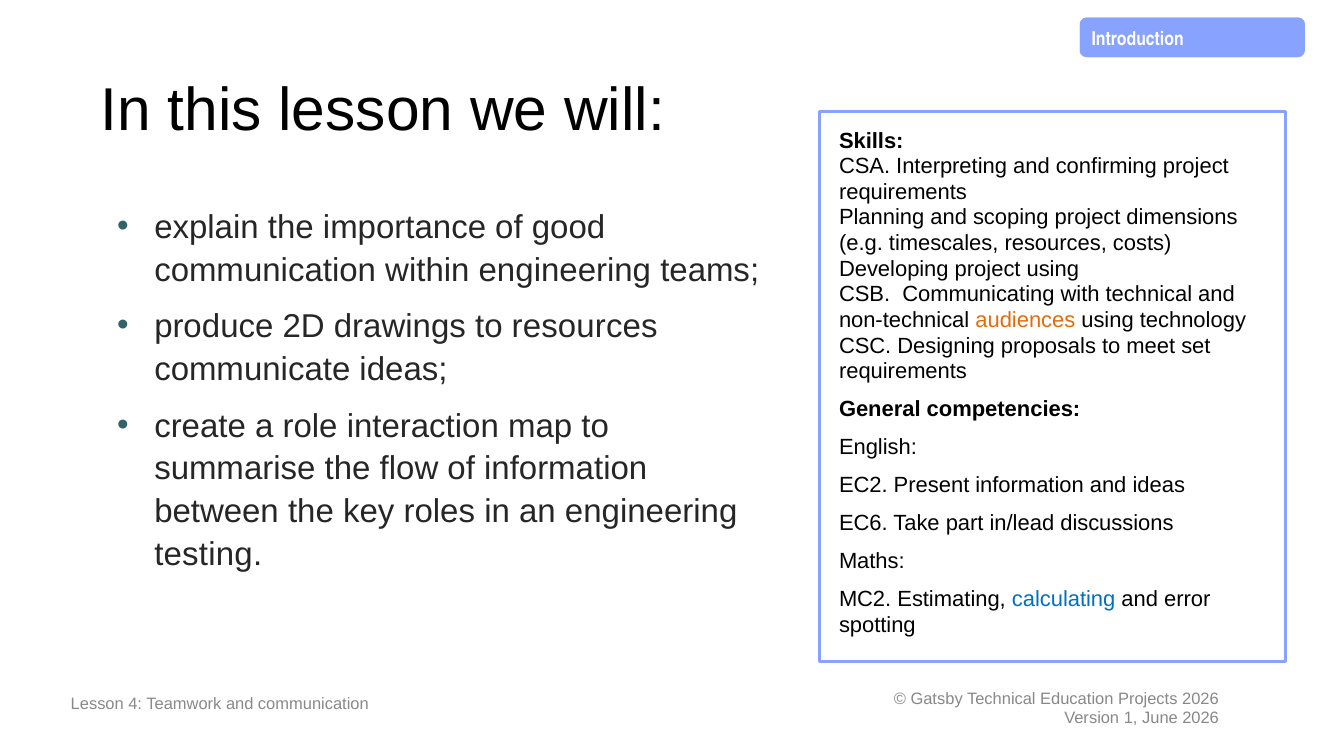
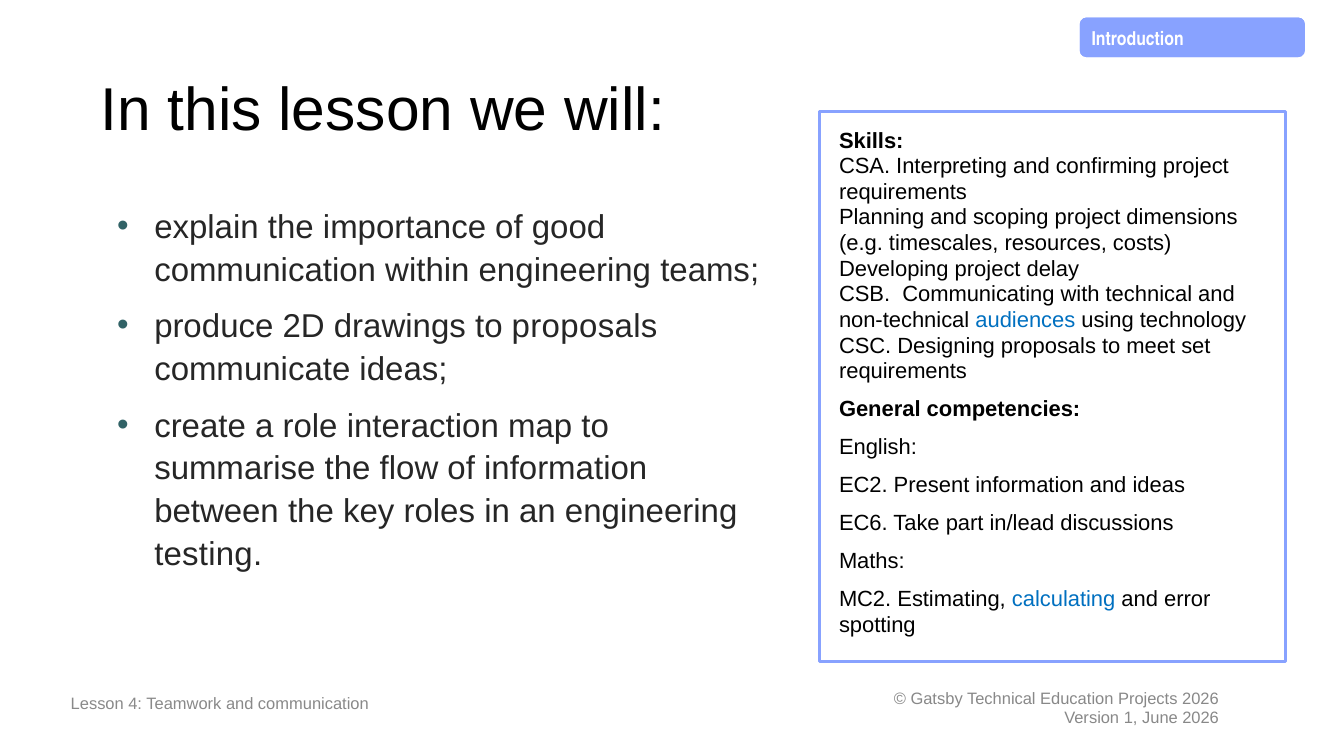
project using: using -> delay (1053, 269)
to resources: resources -> proposals (585, 327)
audiences colour: orange -> blue (1025, 320)
